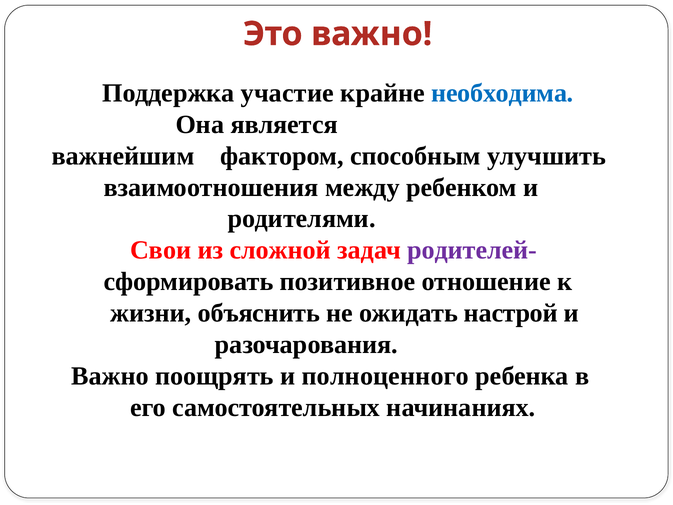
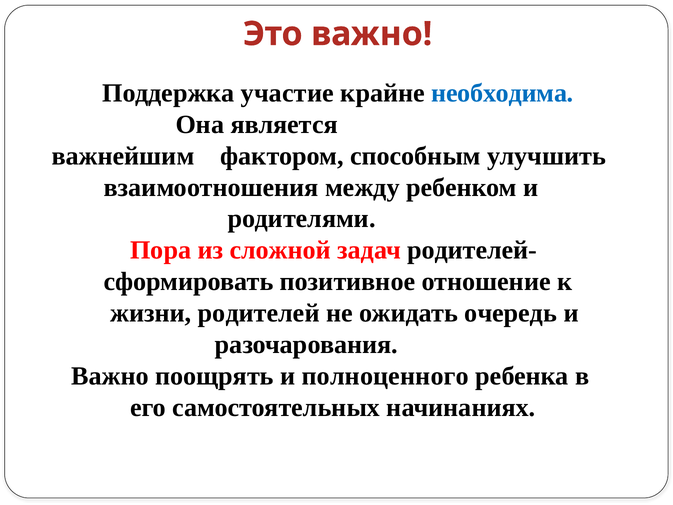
Свои: Свои -> Пора (161, 250)
родителей- colour: purple -> black (472, 250)
объяснить: объяснить -> родителей (259, 313)
настрой: настрой -> очередь (511, 313)
